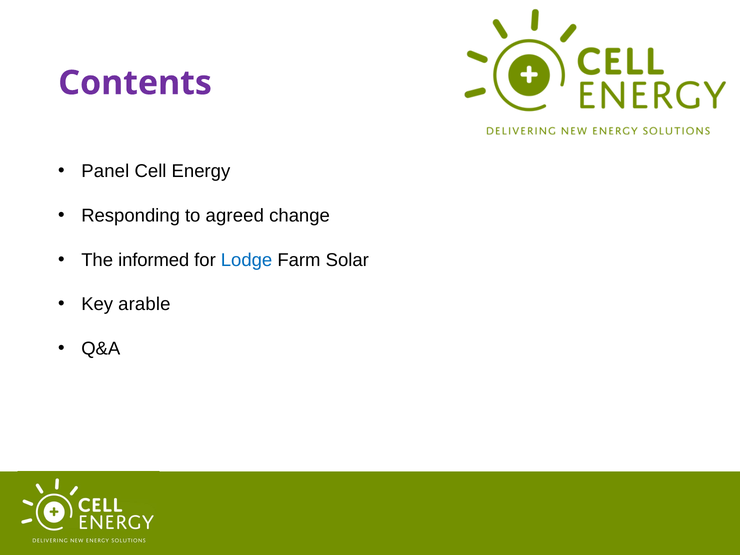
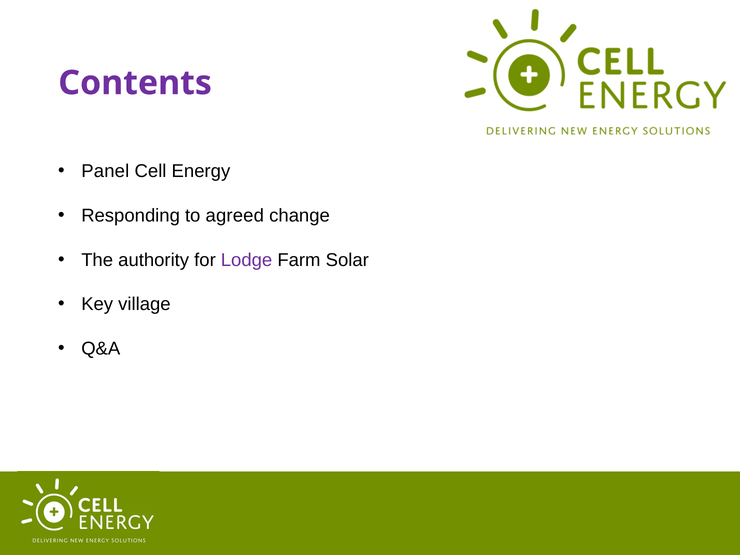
informed: informed -> authority (154, 260)
Lodge colour: blue -> purple (247, 260)
arable: arable -> village (144, 304)
